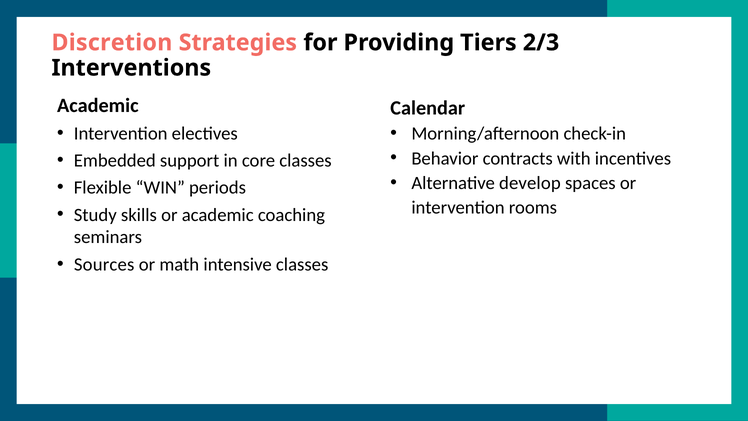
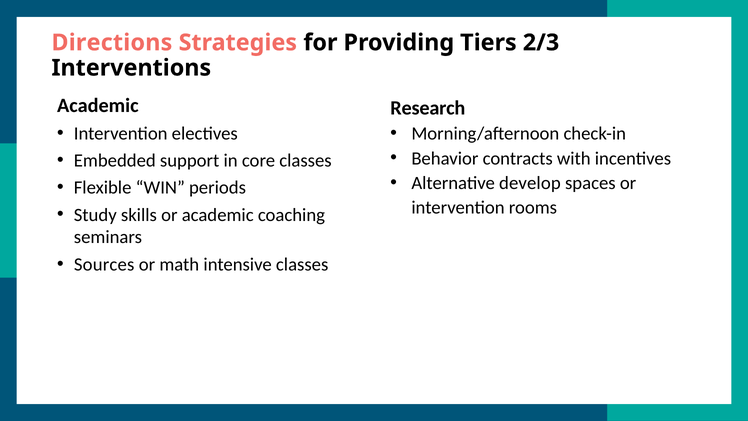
Discretion: Discretion -> Directions (112, 43)
Calendar: Calendar -> Research (428, 108)
